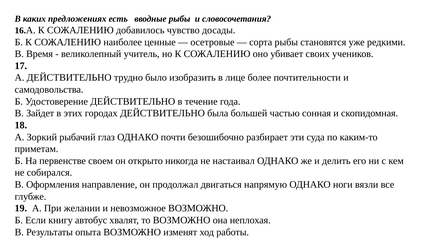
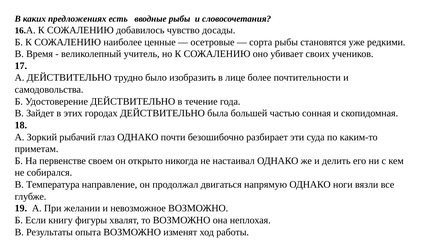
Оформления: Оформления -> Температура (53, 185)
автобус: автобус -> фигуры (91, 220)
